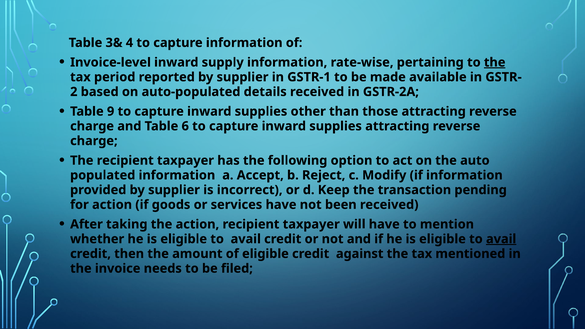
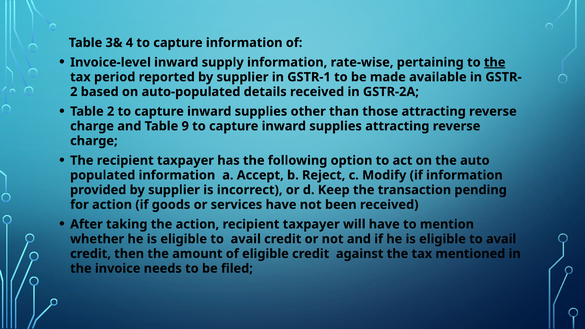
Table 9: 9 -> 2 (111, 111)
6: 6 -> 9 (185, 126)
avail underline: present -> none (501, 239)
